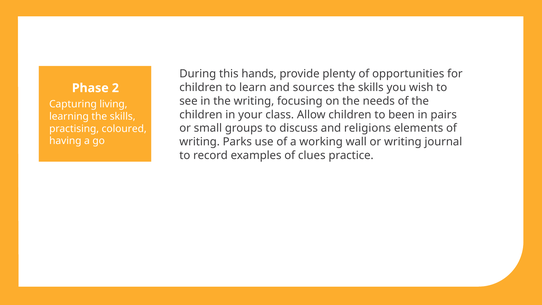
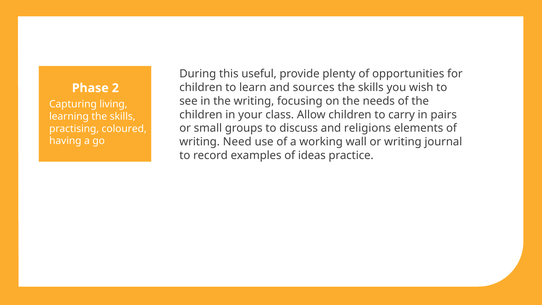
hands: hands -> useful (259, 74)
been: been -> carry (402, 115)
Parks: Parks -> Need (237, 142)
clues: clues -> ideas (312, 155)
